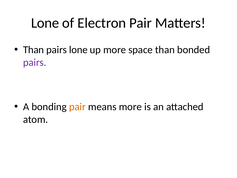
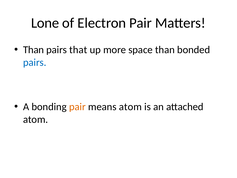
pairs lone: lone -> that (78, 50)
pairs colour: purple -> blue (35, 62)
means more: more -> atom (130, 107)
